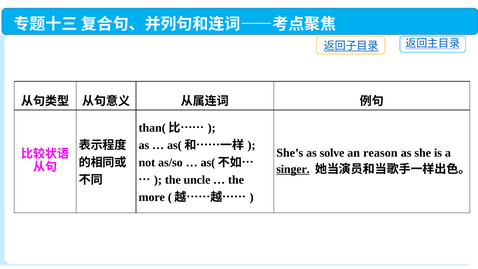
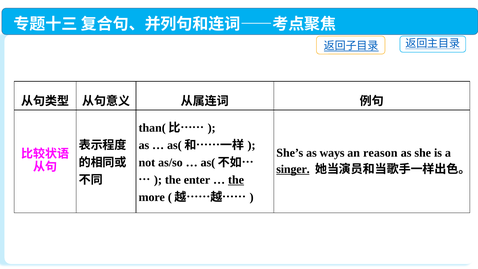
solve: solve -> ways (332, 153)
uncle: uncle -> enter (197, 180)
the underline: none -> present (236, 180)
